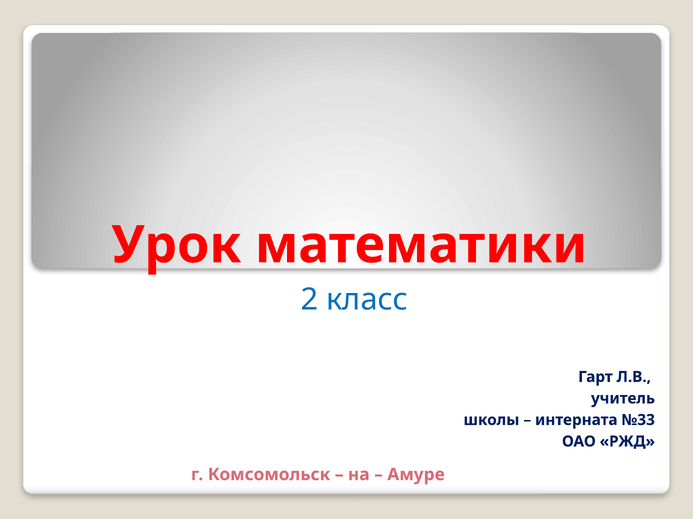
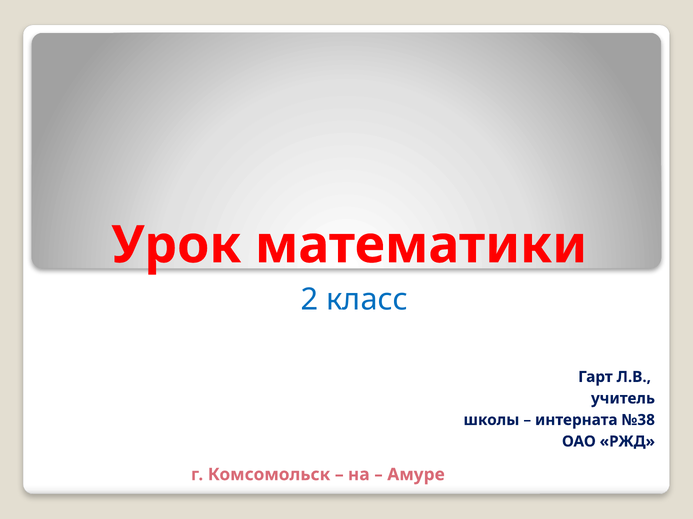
№33: №33 -> №38 (638, 421)
